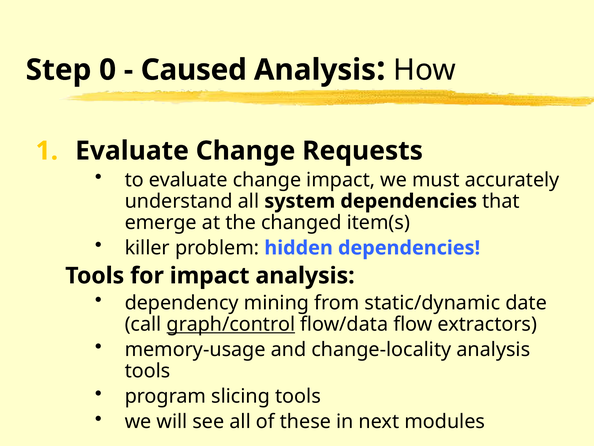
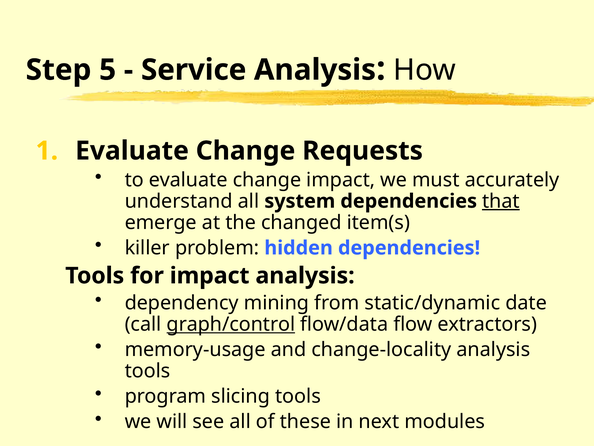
0: 0 -> 5 (108, 70)
Caused: Caused -> Service (194, 70)
that underline: none -> present (501, 201)
